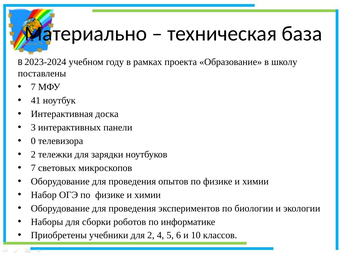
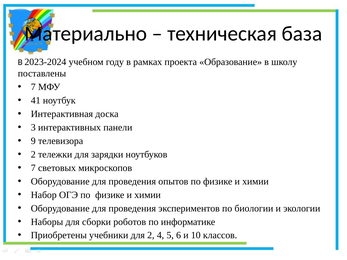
0: 0 -> 9 (33, 141)
